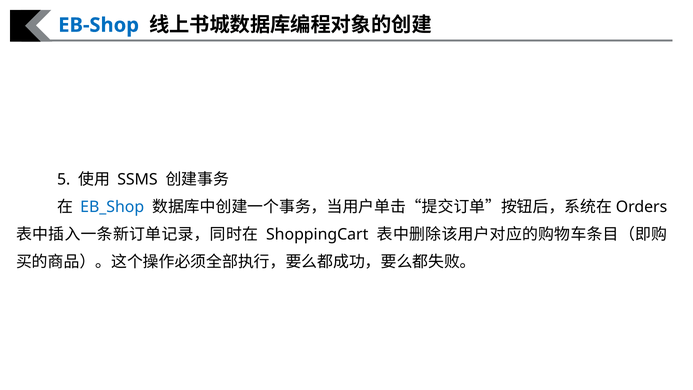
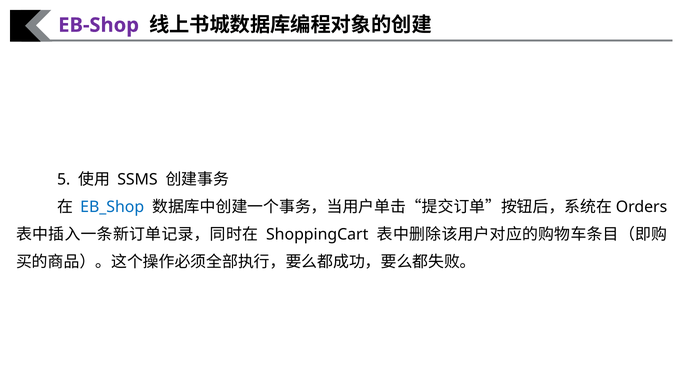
EB-Shop colour: blue -> purple (99, 25)
